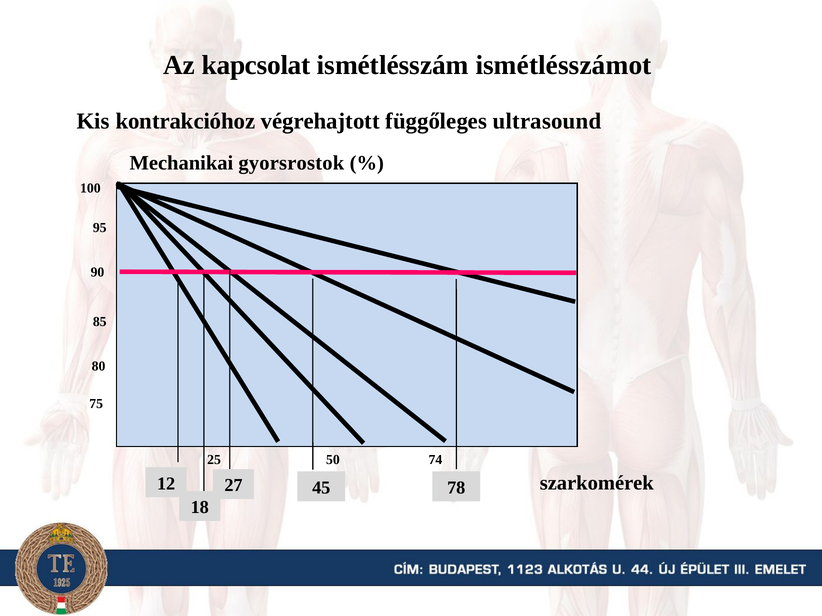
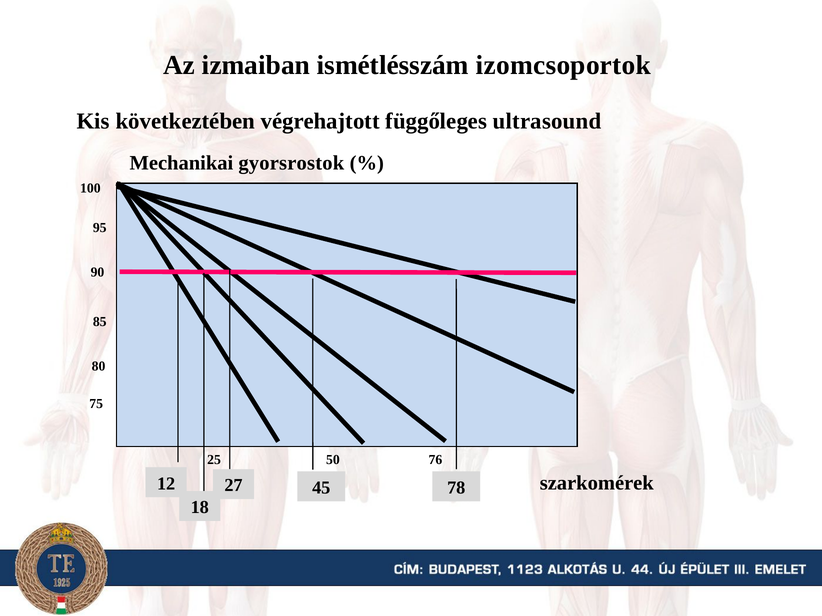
kapcsolat: kapcsolat -> izmaiban (256, 65)
ismétlésszámot: ismétlésszámot -> izomcsoportok (563, 65)
kontrakcióhoz: kontrakcióhoz -> következtében (185, 121)
74: 74 -> 76 (435, 460)
